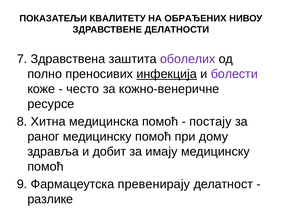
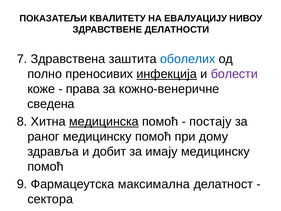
ОБРАЂЕНИХ: ОБРАЂЕНИХ -> ЕВАЛУАЦИЈУ (196, 18)
оболелих colour: purple -> blue (188, 59)
често: често -> права (83, 89)
ресурсе: ресурсе -> сведена (51, 104)
медицинска underline: none -> present (104, 121)
превенирају: превенирају -> максимална (154, 184)
разлике: разлике -> сектора (50, 199)
